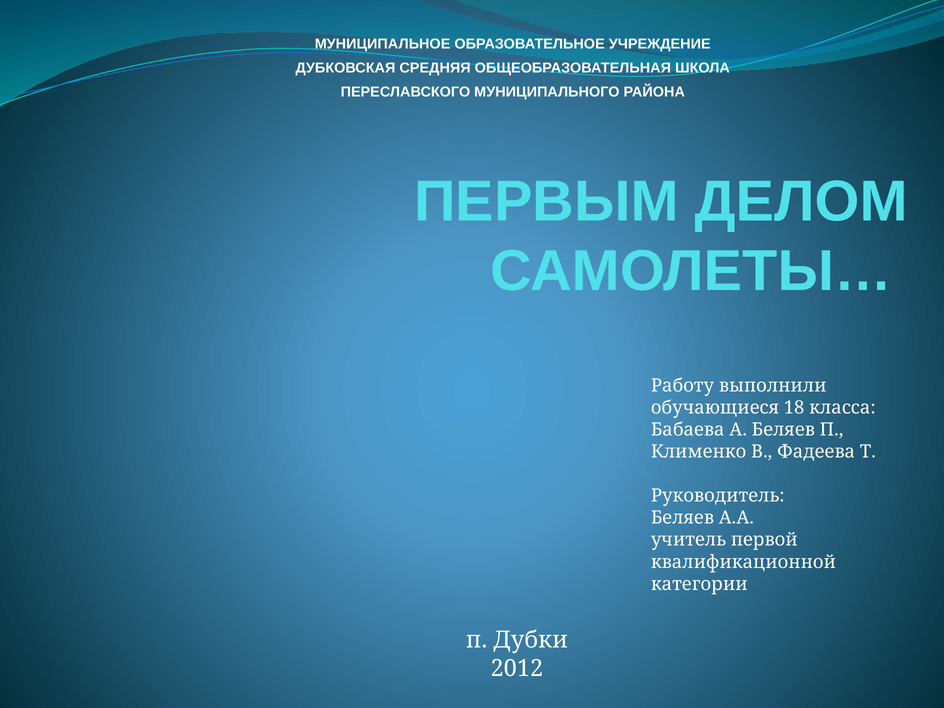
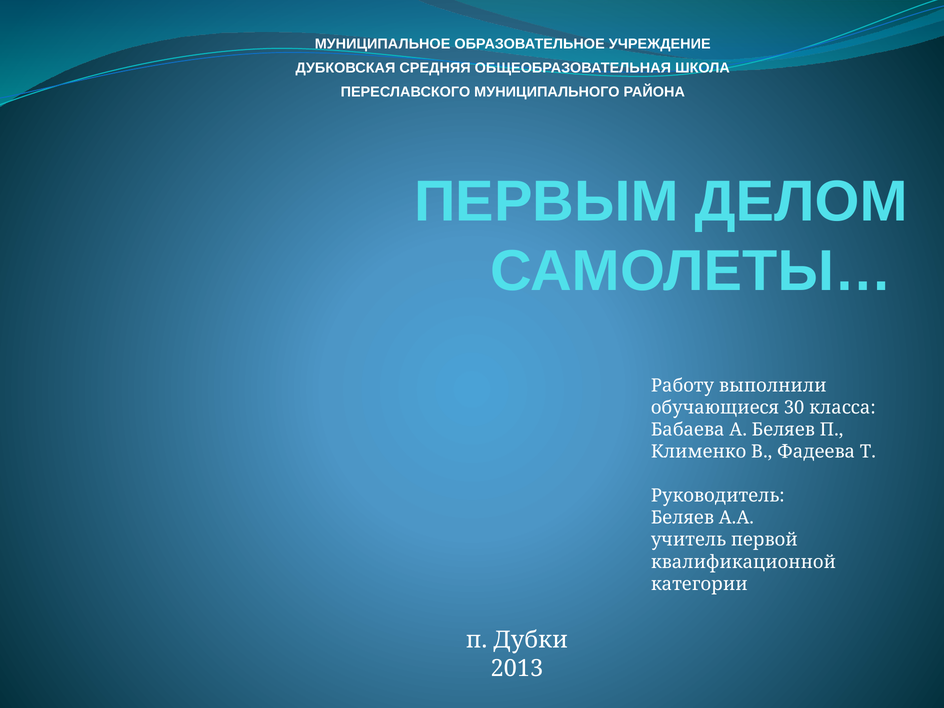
18: 18 -> 30 (794, 408)
2012: 2012 -> 2013 (517, 668)
